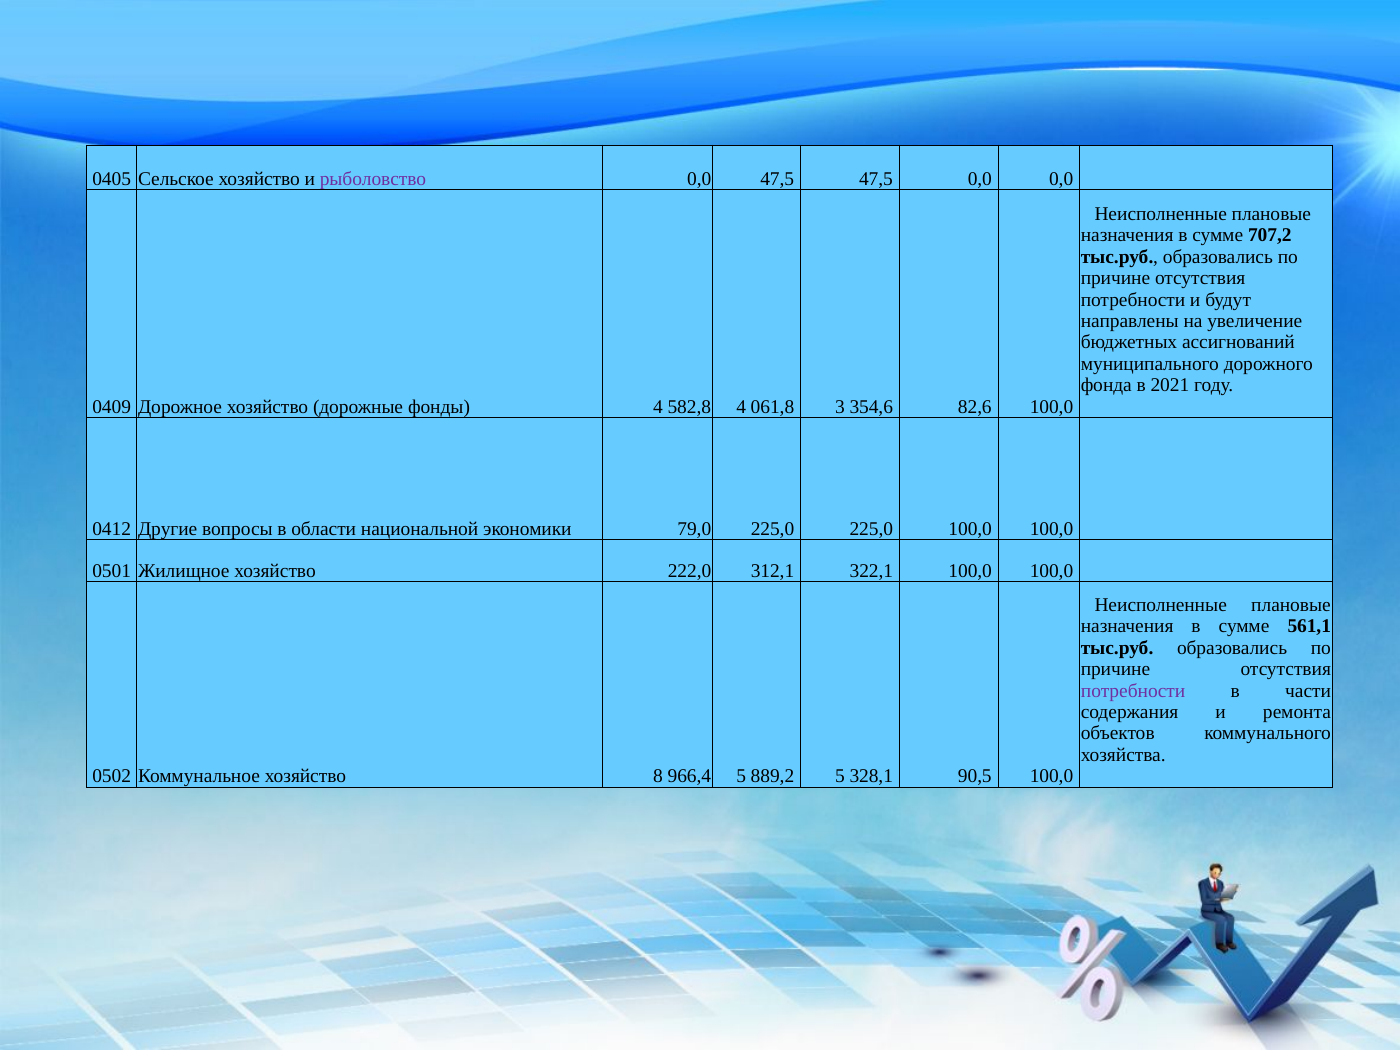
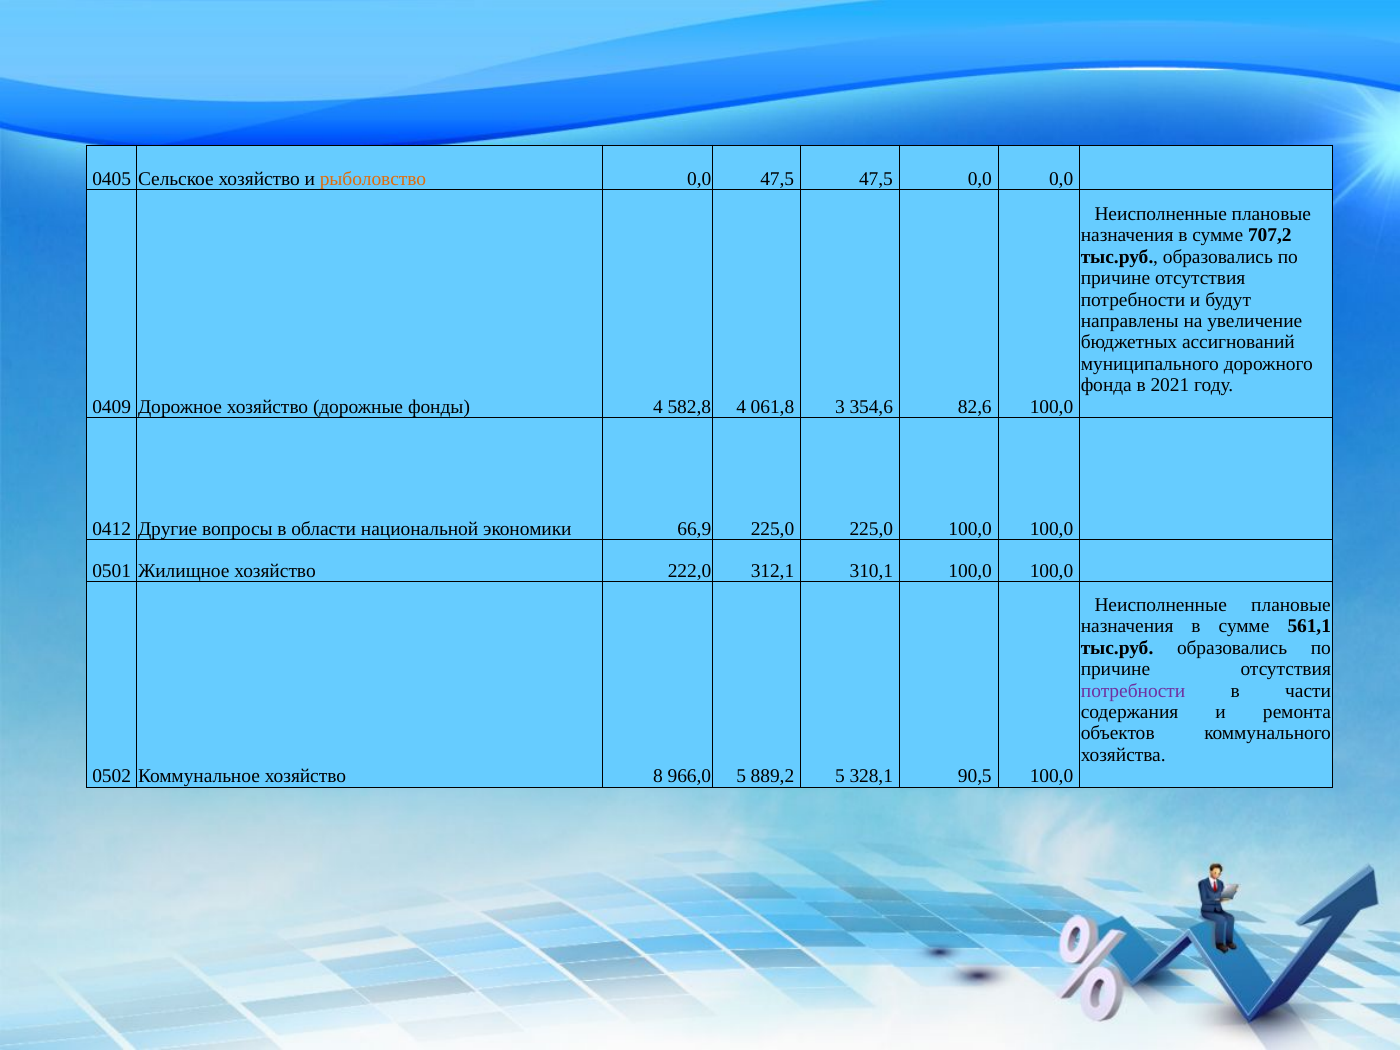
рыболовство colour: purple -> orange (373, 179)
79,0: 79,0 -> 66,9 (694, 529)
322,1: 322,1 -> 310,1 (871, 571)
966,4: 966,4 -> 966,0 (689, 776)
